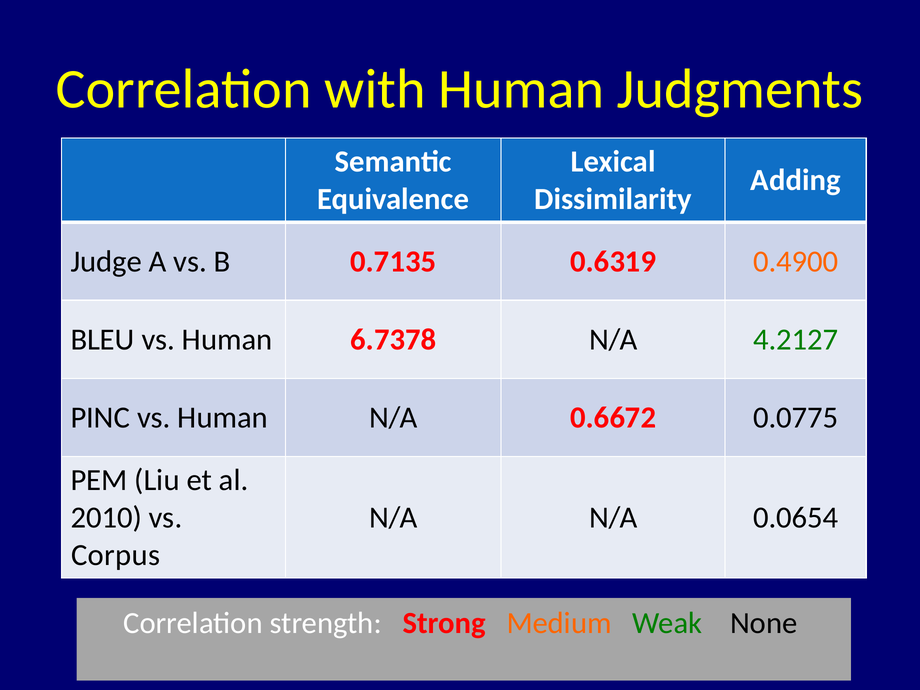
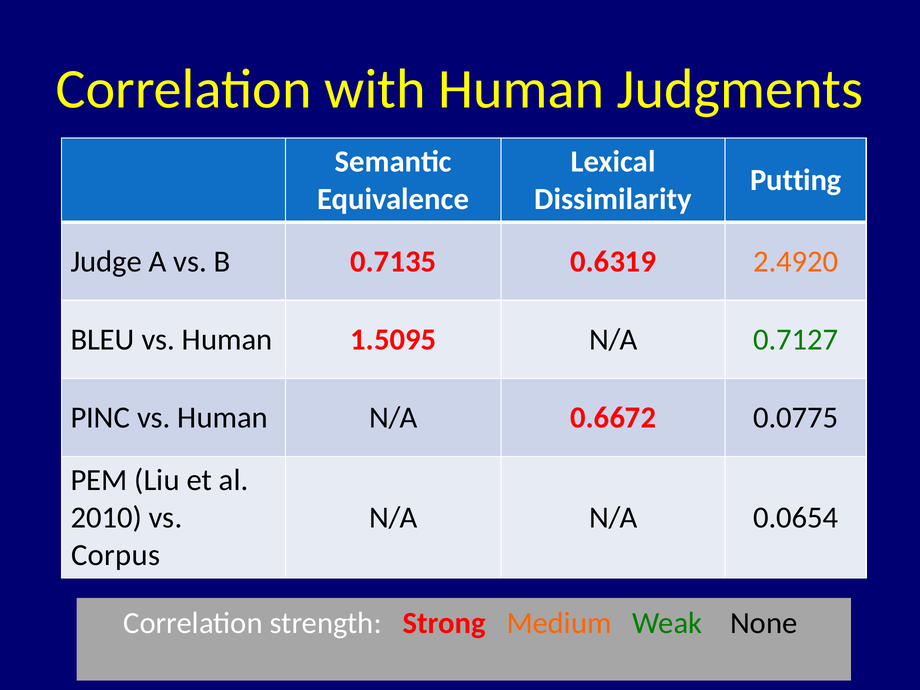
Adding: Adding -> Putting (796, 180)
0.4900: 0.4900 -> 2.4920 (796, 261)
6.7378: 6.7378 -> 1.5095 (393, 340)
4.2127: 4.2127 -> 0.7127 (796, 340)
